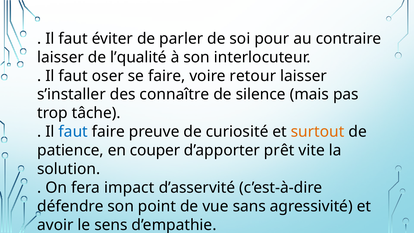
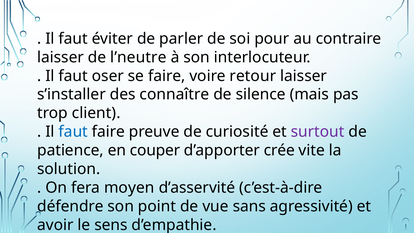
l’qualité: l’qualité -> l’neutre (138, 57)
tâche: tâche -> client (96, 113)
surtout colour: orange -> purple (318, 132)
prêt: prêt -> crée (279, 150)
impact: impact -> moyen (129, 188)
